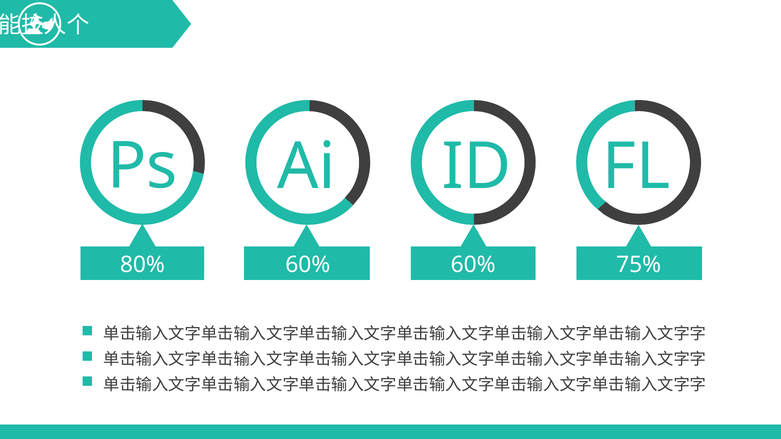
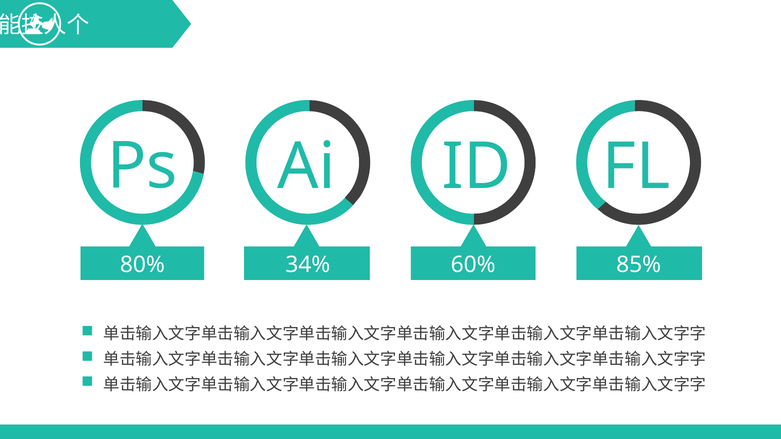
80% 60%: 60% -> 34% (308, 265)
75%: 75% -> 85% (639, 265)
